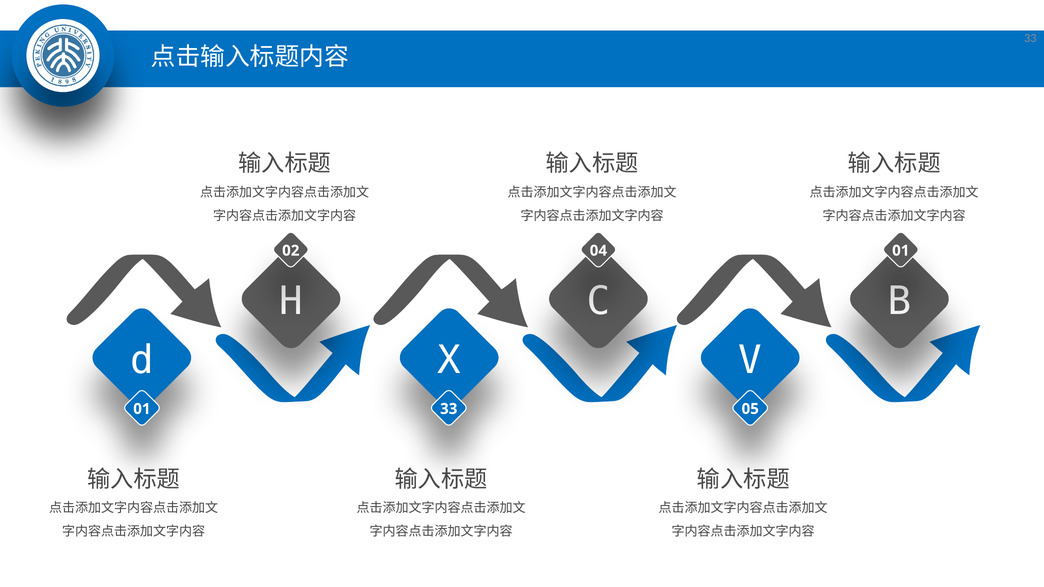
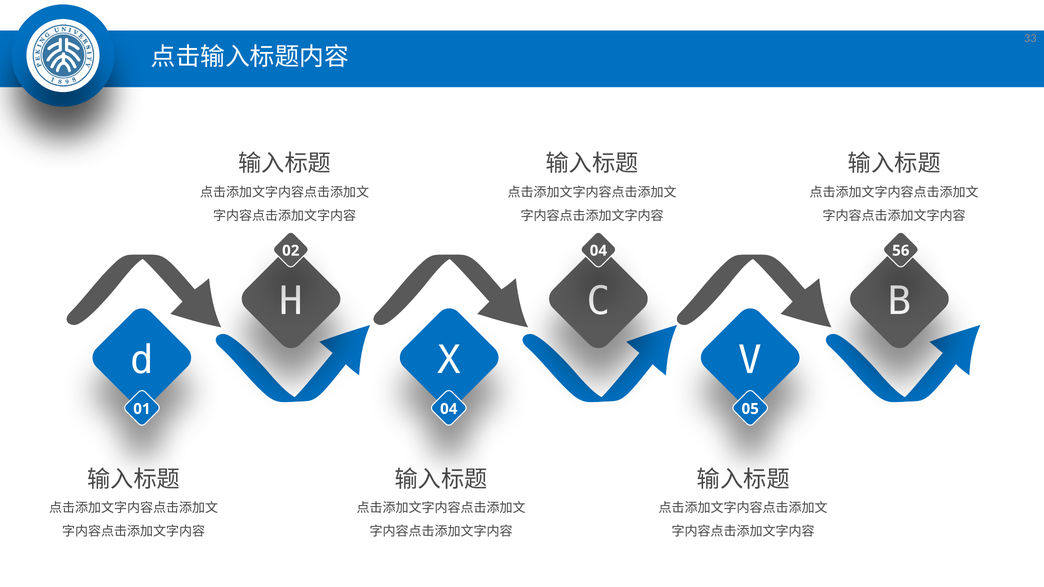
04 01: 01 -> 56 (901, 251)
01 33: 33 -> 04 (449, 409)
